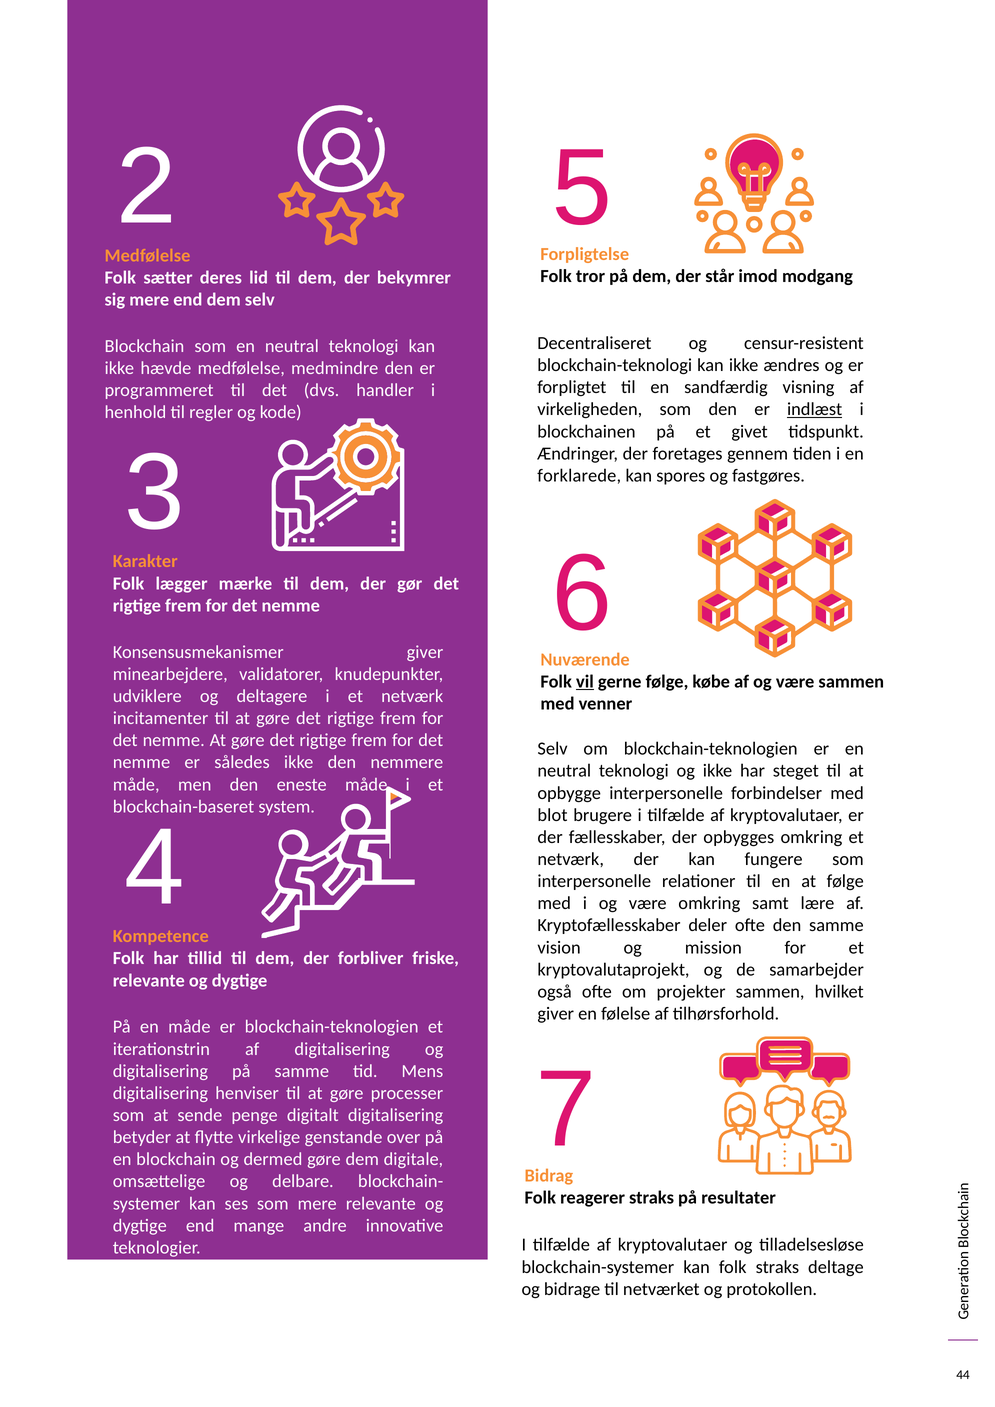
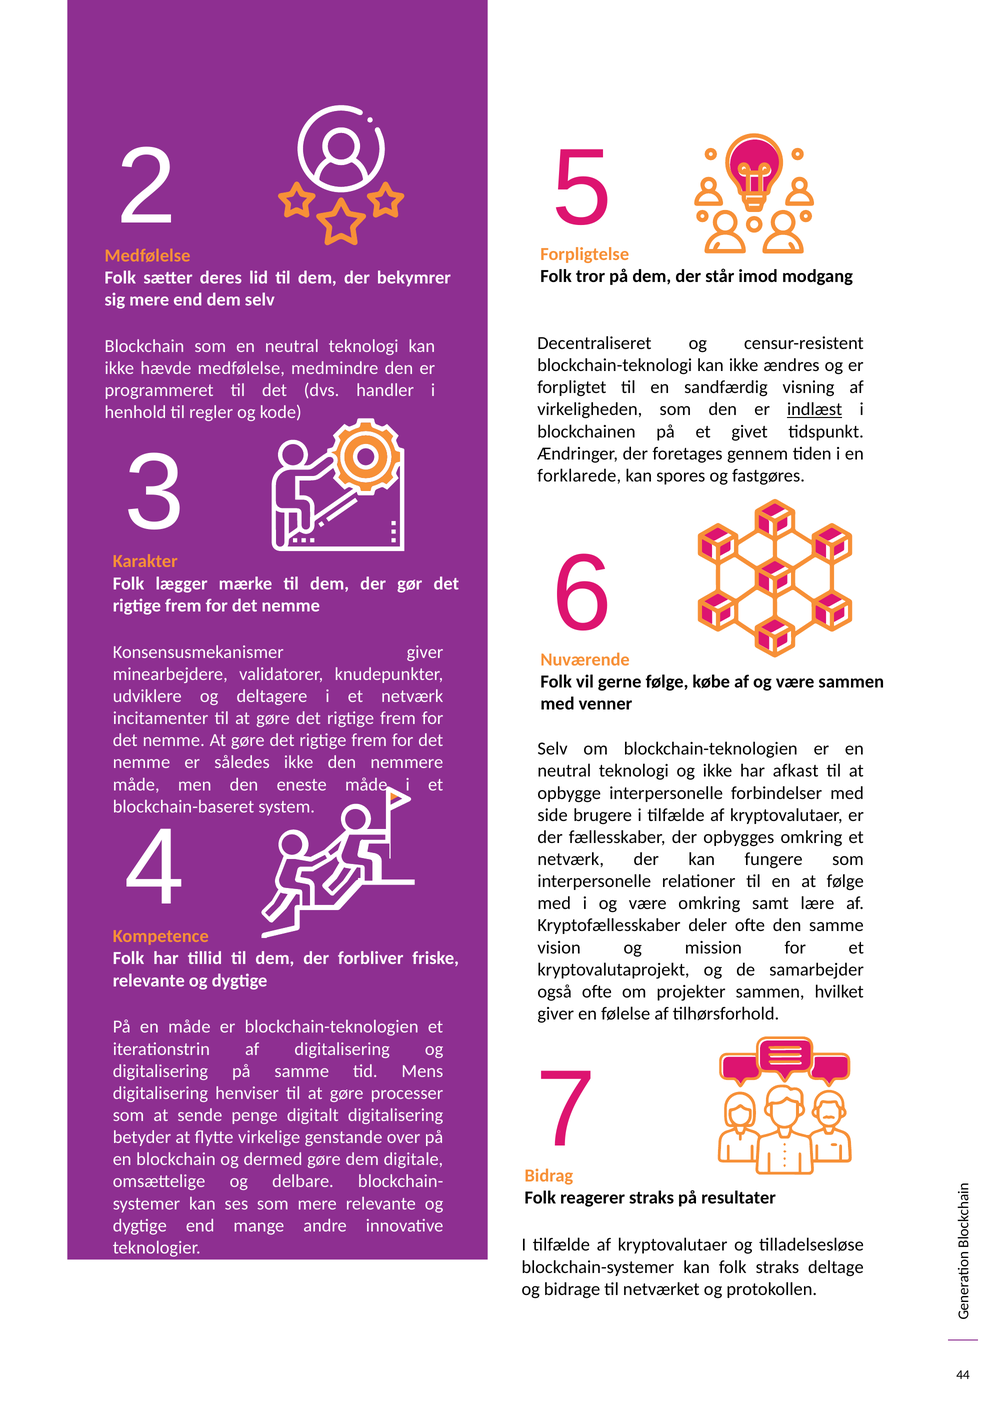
vil underline: present -> none (585, 682)
steget: steget -> afkast (796, 771)
blot: blot -> side (553, 815)
